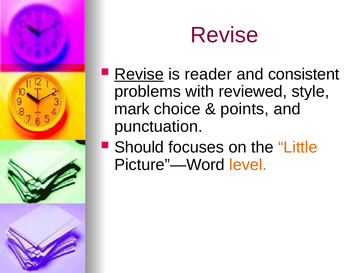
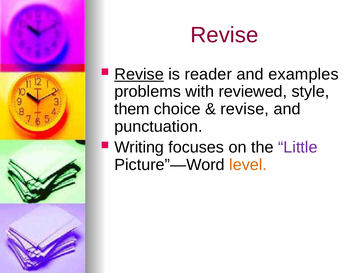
consistent: consistent -> examples (304, 74)
mark: mark -> them (132, 109)
points: points -> revise (245, 109)
Should: Should -> Writing (139, 147)
Little colour: orange -> purple (298, 147)
